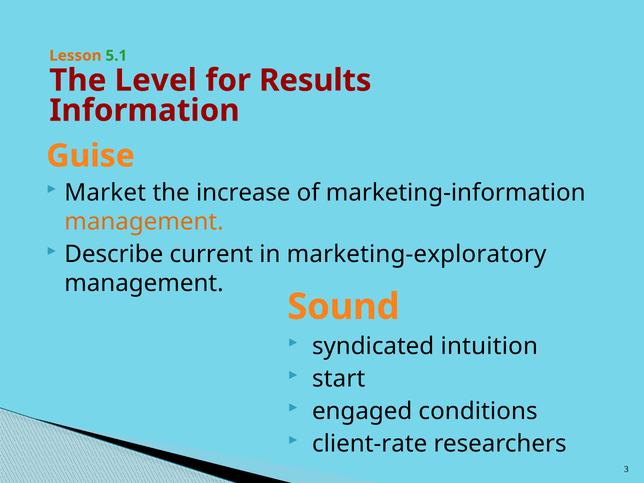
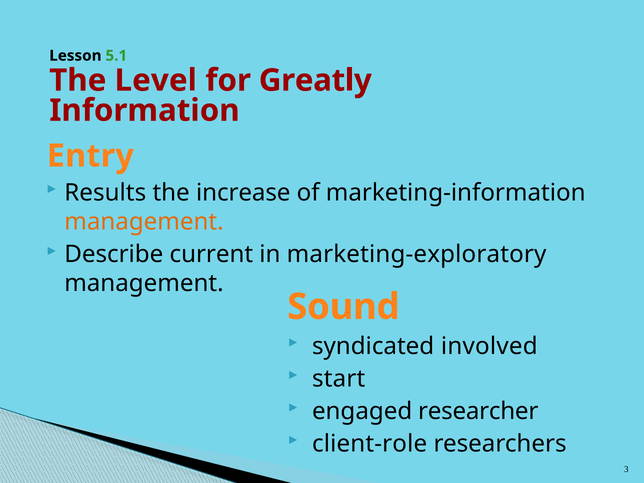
Lesson colour: orange -> black (75, 56)
Results: Results -> Greatly (315, 80)
Guise: Guise -> Entry (90, 156)
Market: Market -> Results (105, 193)
intuition: intuition -> involved (489, 346)
conditions: conditions -> researcher (478, 411)
client-rate: client-rate -> client-role (370, 444)
